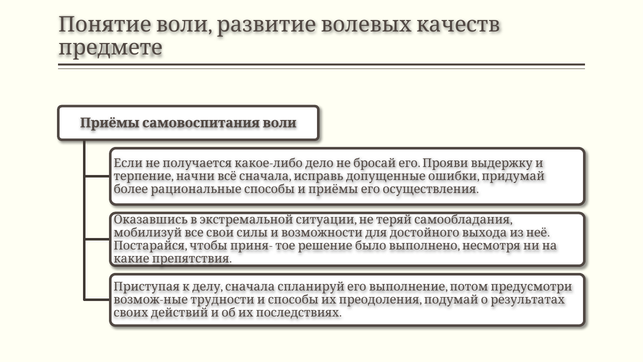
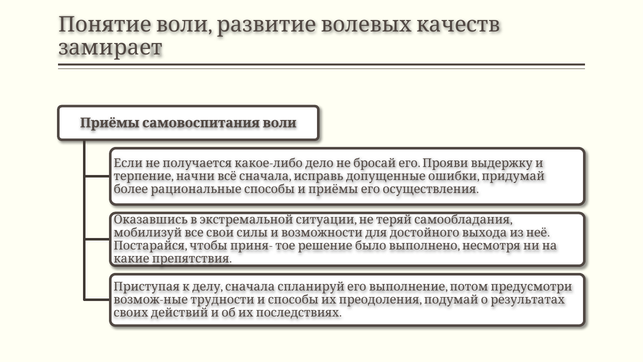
предмете: предмете -> замирает (110, 48)
